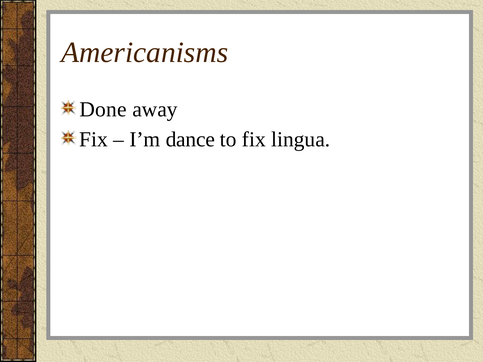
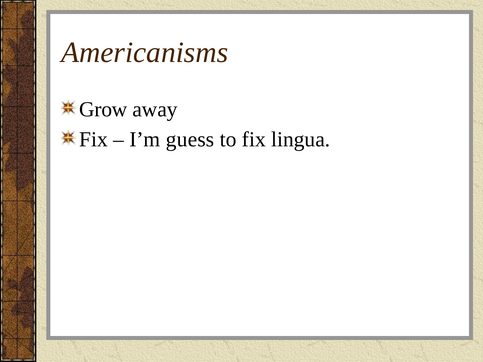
Done: Done -> Grow (103, 109)
dance: dance -> guess (190, 139)
